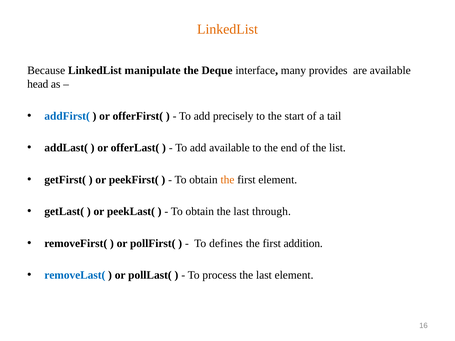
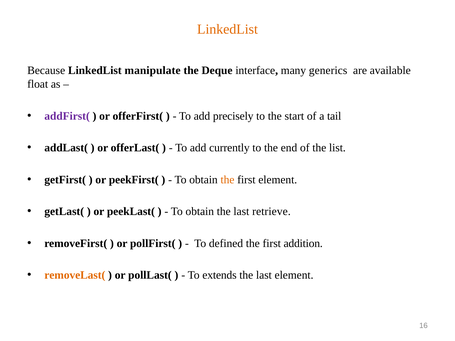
provides: provides -> generics (328, 71)
head: head -> float (38, 84)
addFirst( colour: blue -> purple (67, 116)
add available: available -> currently (229, 148)
through: through -> retrieve (271, 212)
defines: defines -> defined (226, 244)
removeLast( colour: blue -> orange (75, 275)
process: process -> extends (220, 275)
